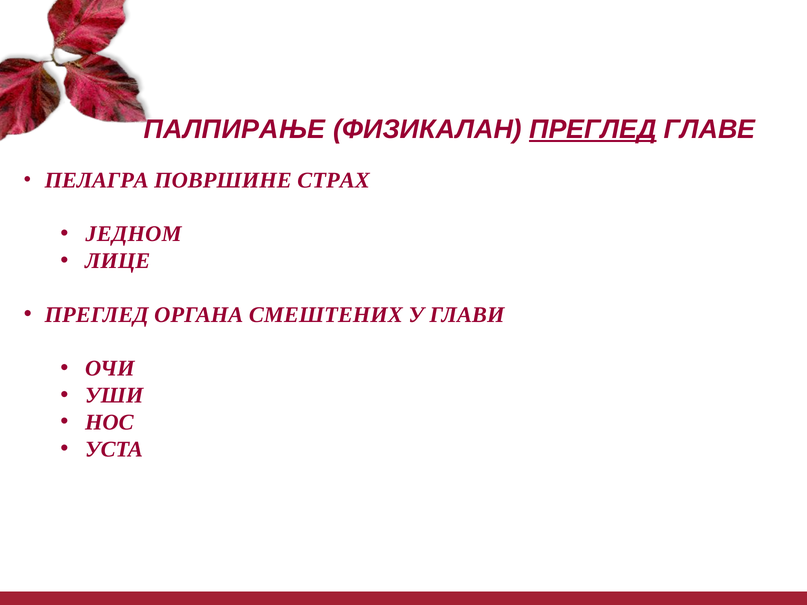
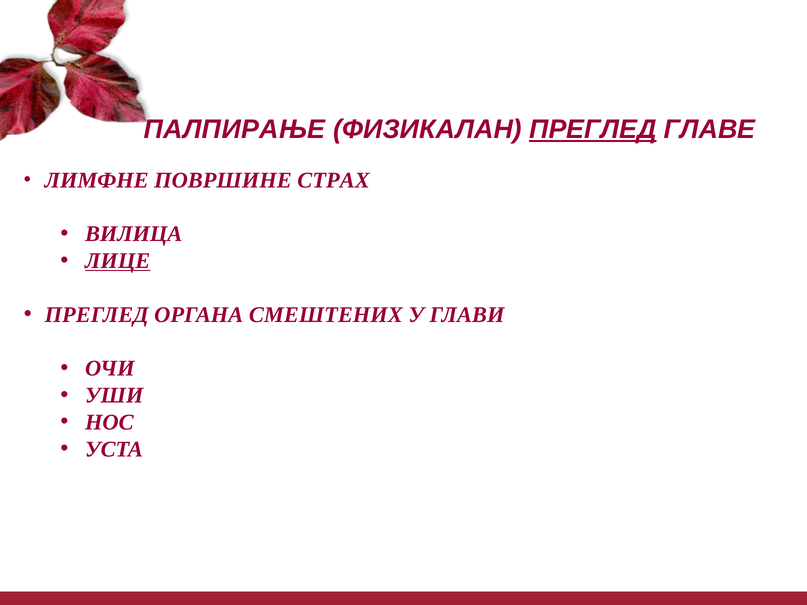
ПЕЛАГРА: ПЕЛАГРА -> ЛИМФНЕ (97, 180)
ЈЕДНОМ: ЈЕДНОМ -> ВИЛИЦА (134, 234)
ЛИЦЕ underline: none -> present (118, 261)
